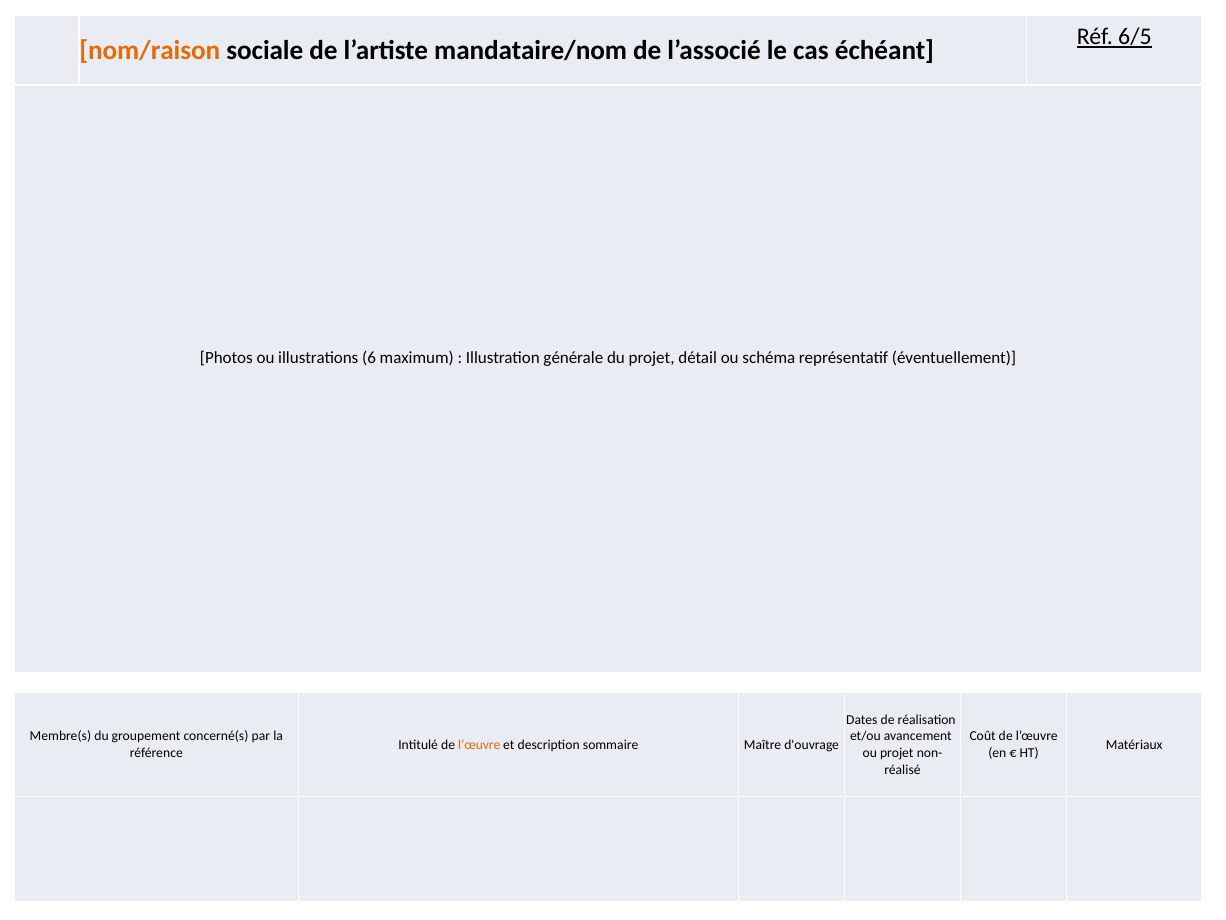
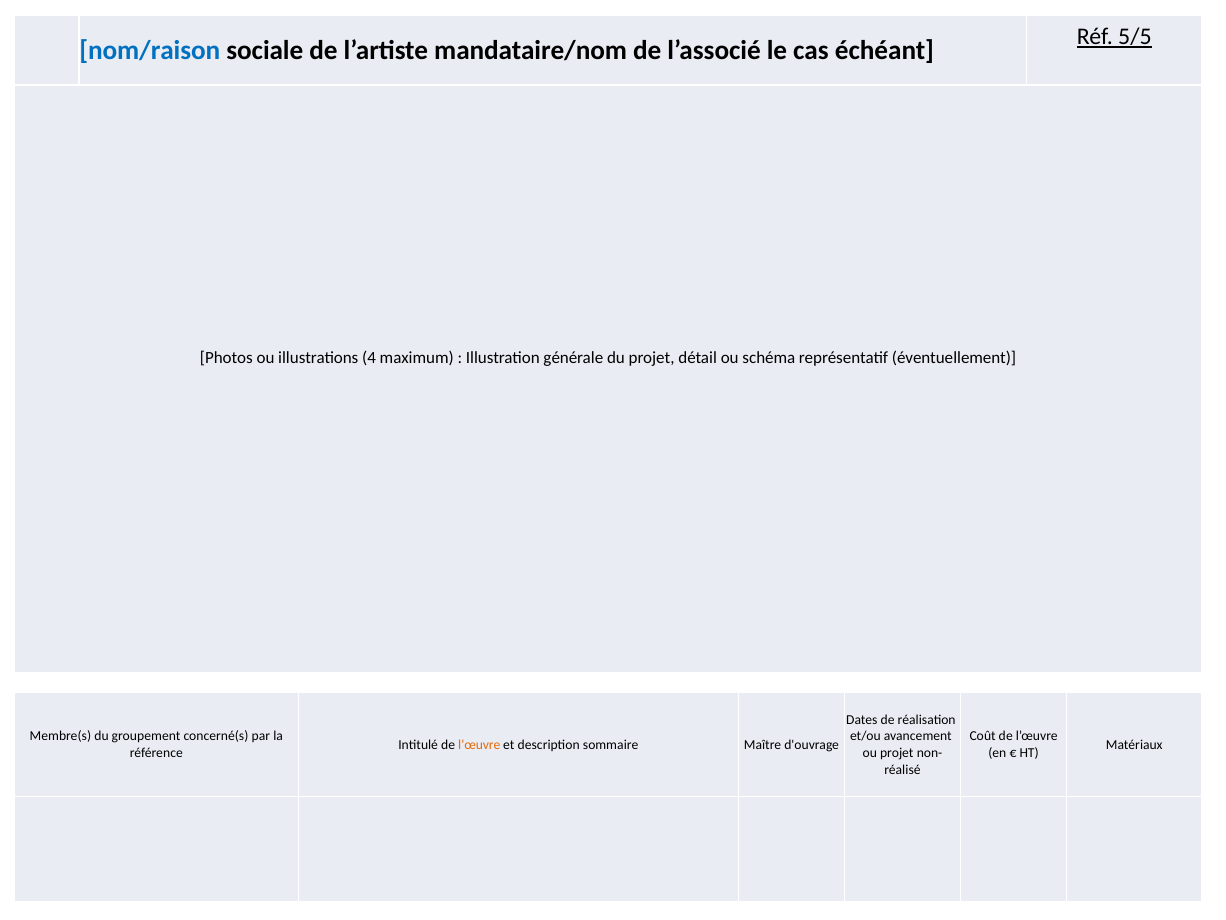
6/5: 6/5 -> 5/5 (1135, 36)
nom/raison colour: orange -> blue (150, 51)
6: 6 -> 4 (369, 358)
